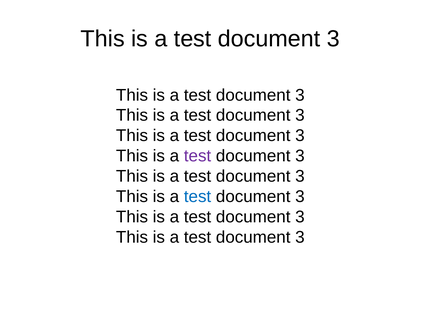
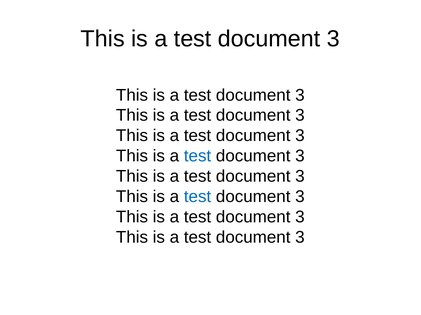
test colour: purple -> blue (198, 156)
